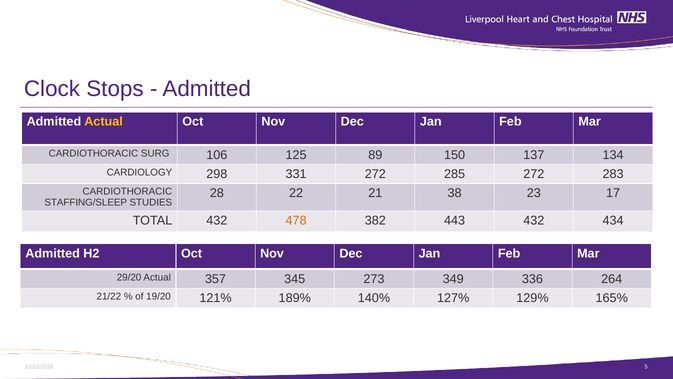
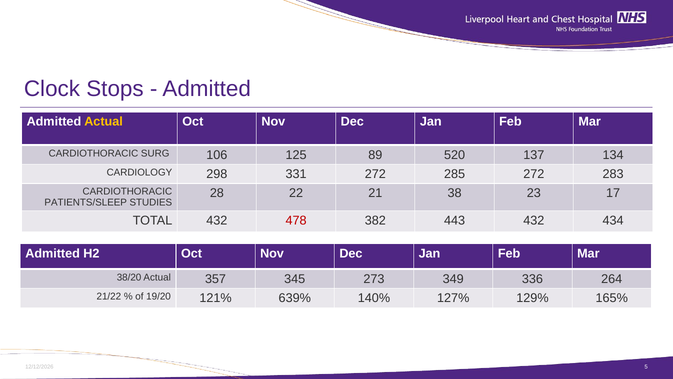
150: 150 -> 520 (455, 155)
STAFFING/SLEEP: STAFFING/SLEEP -> PATIENTS/SLEEP (86, 203)
478 colour: orange -> red (296, 220)
29/20: 29/20 -> 38/20 (129, 277)
189%: 189% -> 639% (295, 298)
